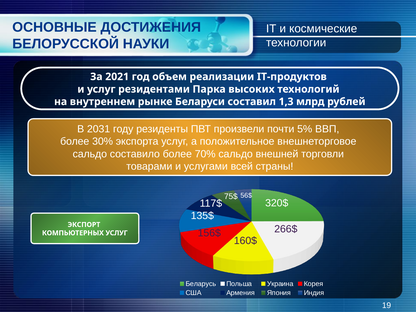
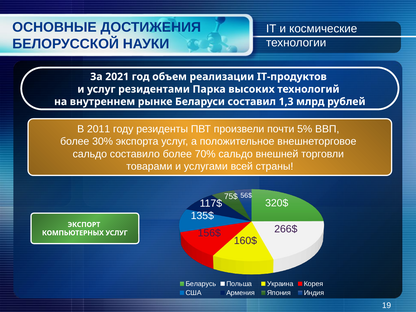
2031: 2031 -> 2011 (99, 129)
